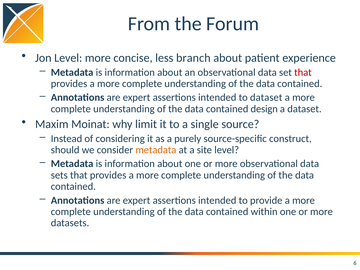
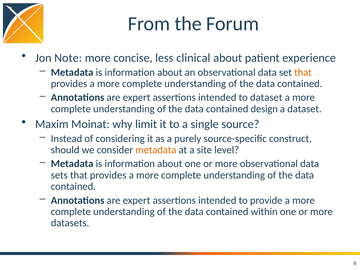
Jon Level: Level -> Note (68, 58)
branch: branch -> clinical (193, 58)
that colour: red -> orange (303, 72)
